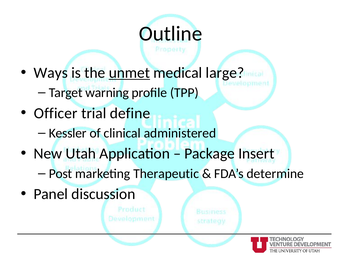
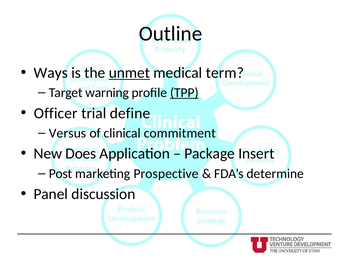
large: large -> term (225, 73)
TPP underline: none -> present (184, 92)
Kessler: Kessler -> Versus (68, 133)
administered: administered -> commitment (180, 133)
Utah: Utah -> Does (81, 153)
Therapeutic: Therapeutic -> Prospective (166, 173)
